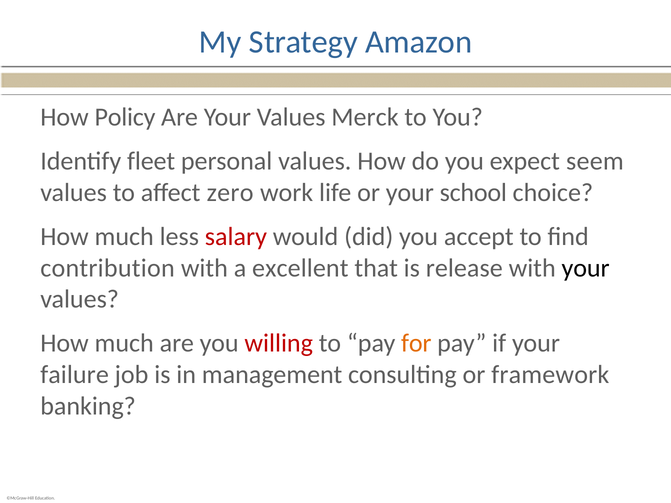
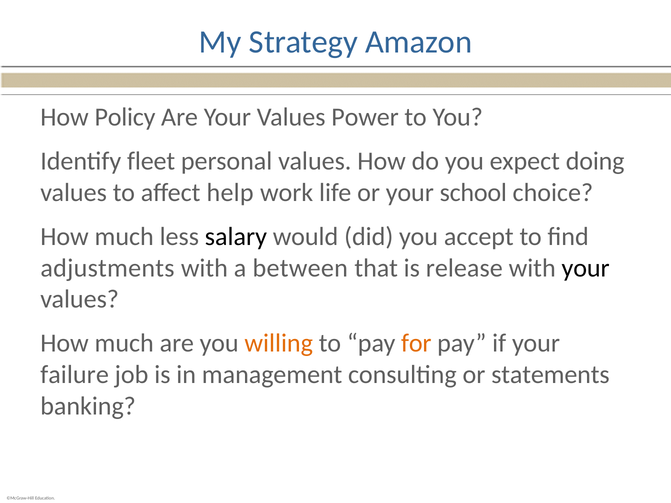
Merck: Merck -> Power (365, 117)
seem: seem -> doing (595, 161)
zero: zero -> help (230, 193)
salary colour: red -> black (236, 237)
contribution: contribution -> adjustments (107, 268)
excellent: excellent -> between (300, 268)
willing colour: red -> orange (279, 343)
framework: framework -> statements (550, 375)
